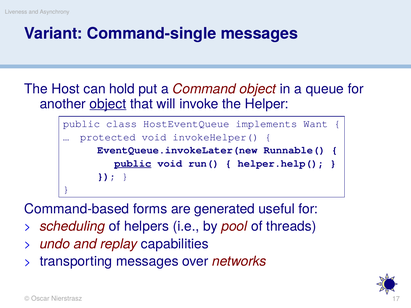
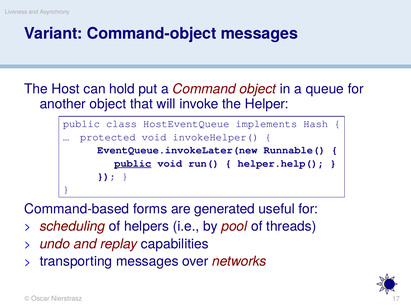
Command-single: Command-single -> Command-object (152, 33)
object underline: present -> none (108, 104)
Want: Want -> Hash (316, 124)
